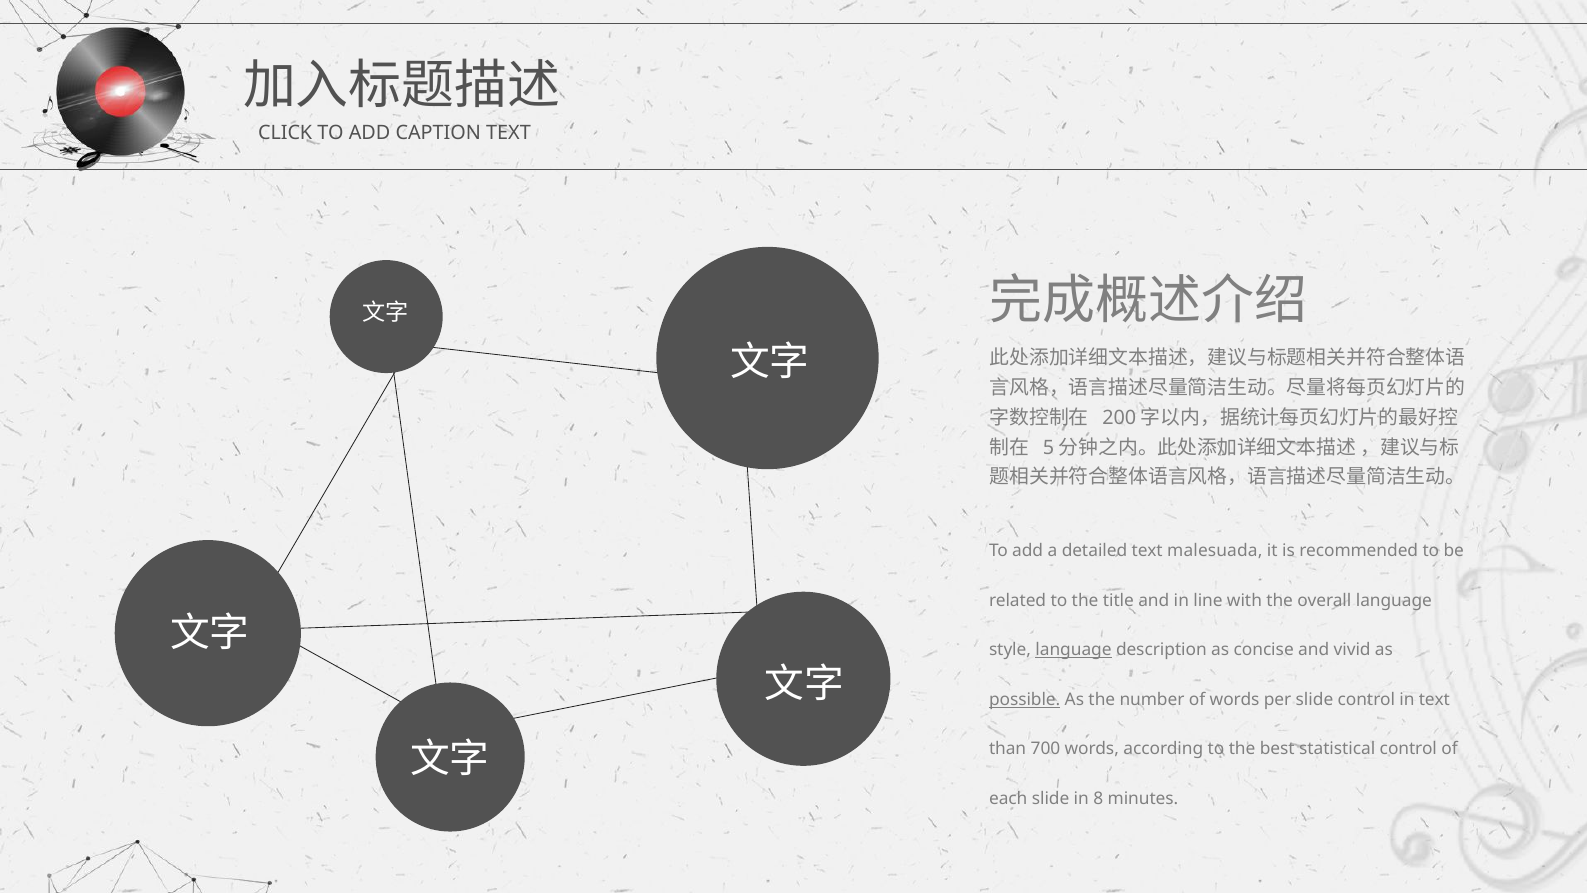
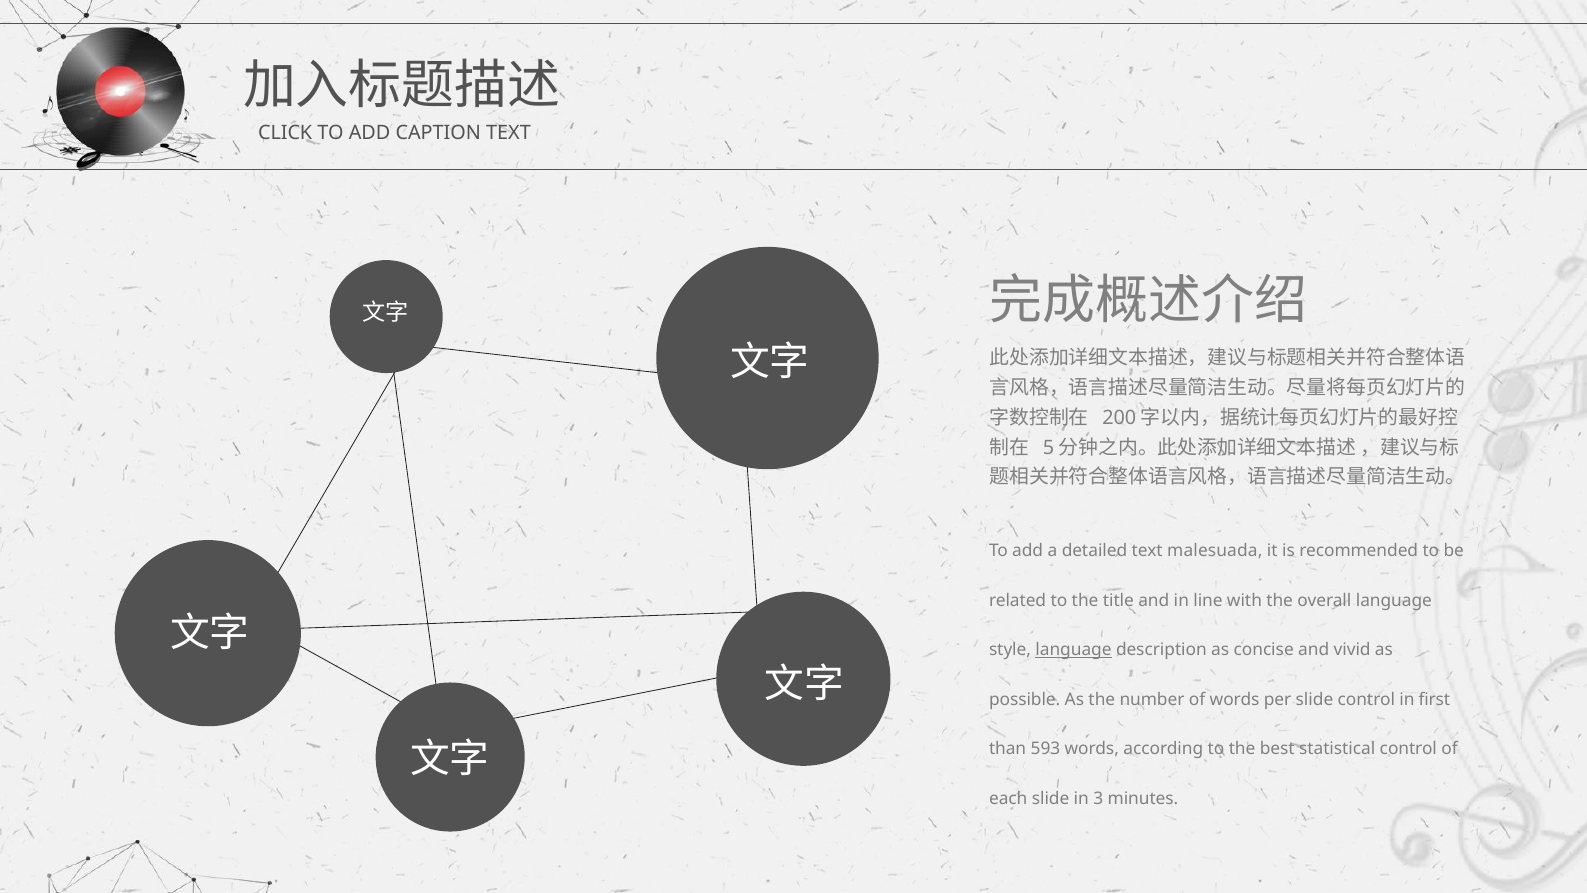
possible underline: present -> none (1025, 700)
in text: text -> first (1434, 700)
700: 700 -> 593 (1045, 749)
8: 8 -> 3 (1098, 799)
